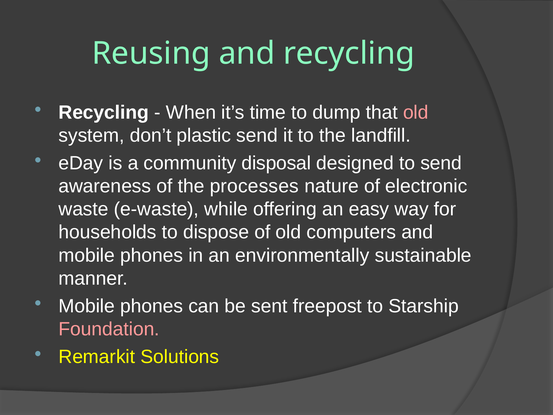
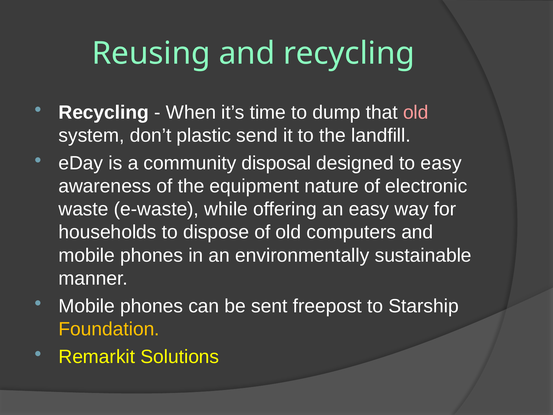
to send: send -> easy (441, 163)
processes: processes -> equipment (254, 186)
Foundation colour: pink -> yellow (109, 329)
